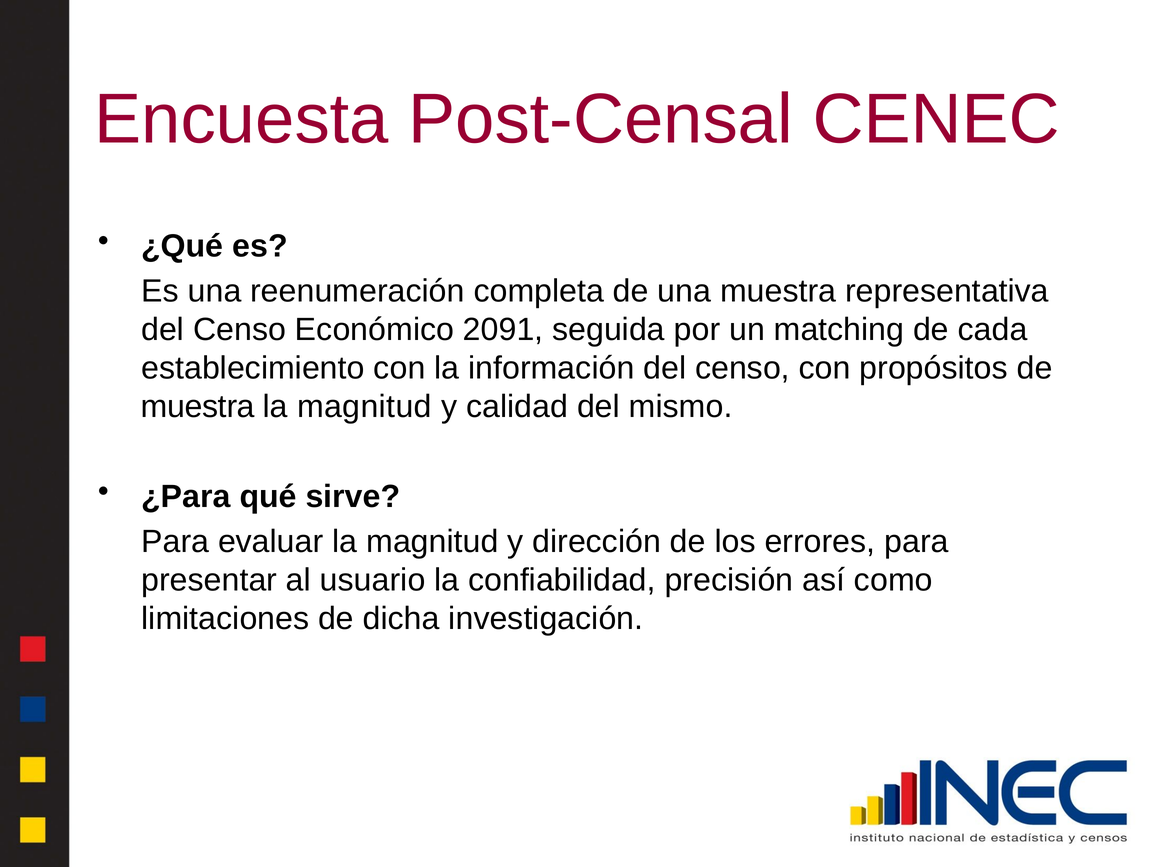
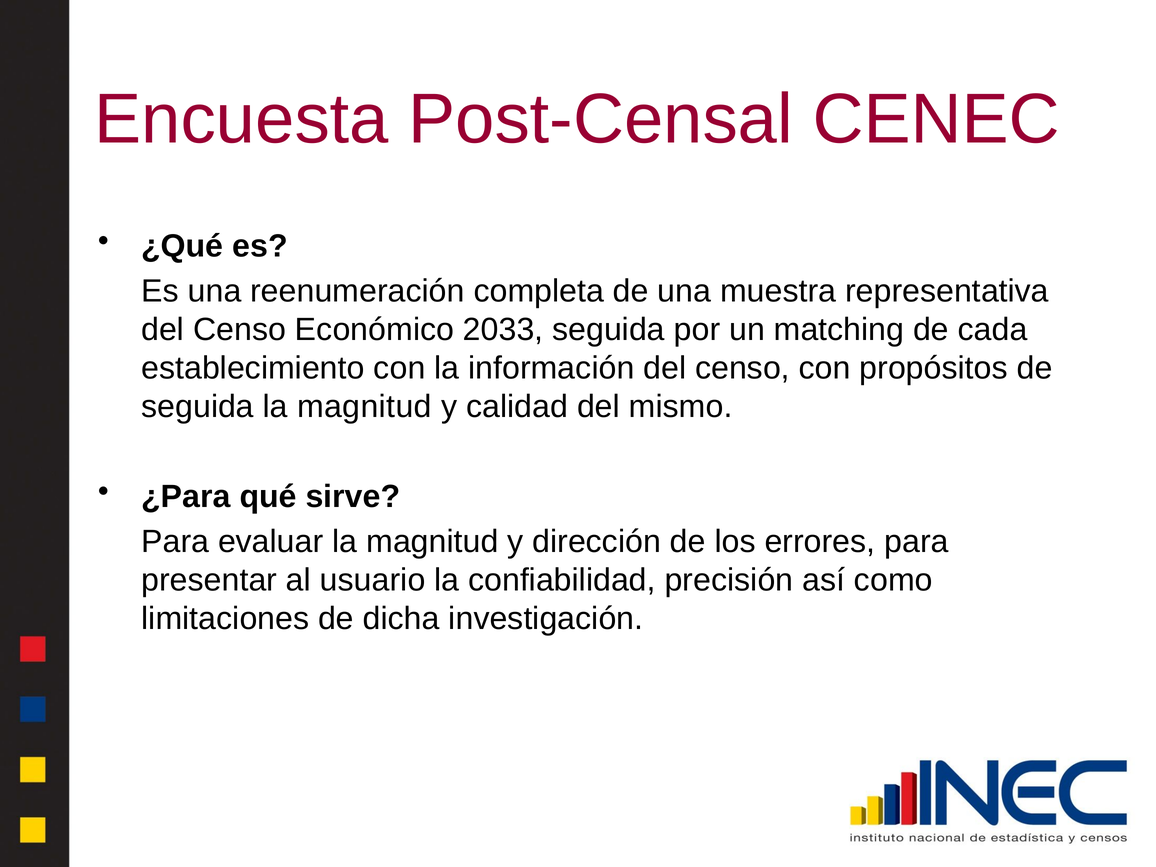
2091: 2091 -> 2033 (503, 330)
muestra: muestra -> seguida (198, 407)
